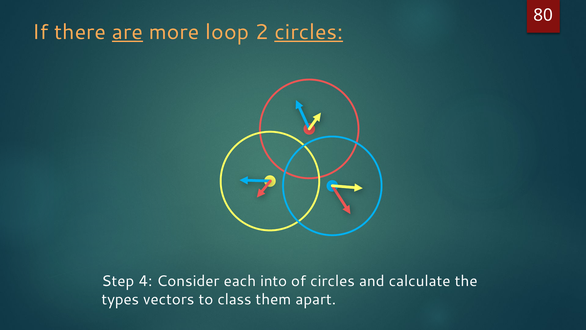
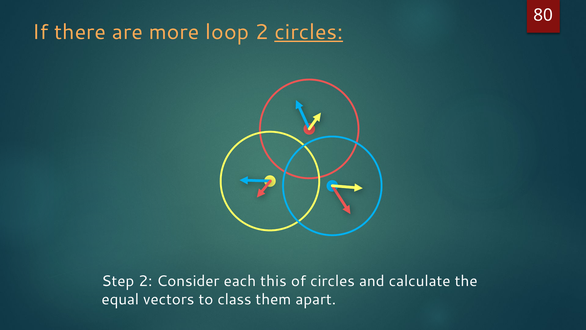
are underline: present -> none (127, 32)
Step 4: 4 -> 2 (145, 281)
into: into -> this (273, 281)
types: types -> equal (120, 299)
